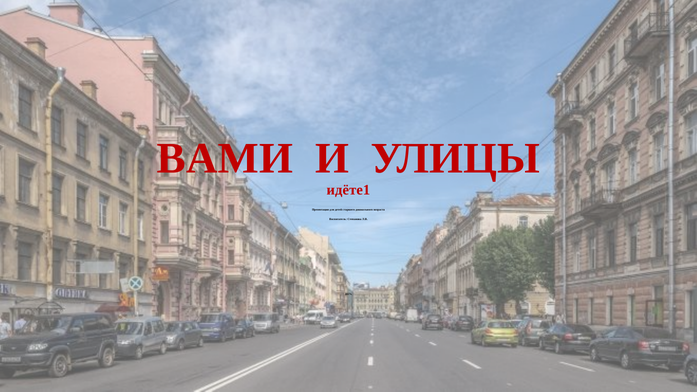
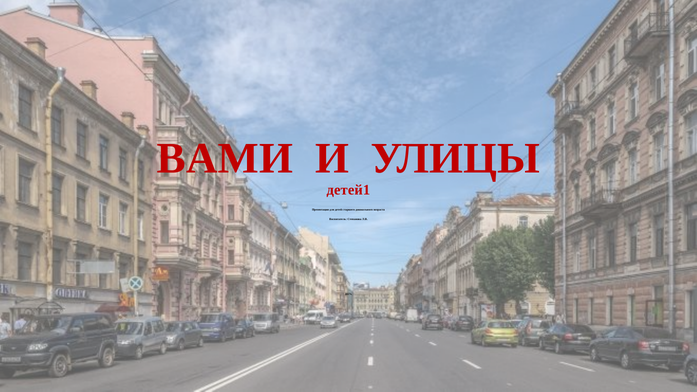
идёте1: идёте1 -> детей1 (348, 190)
